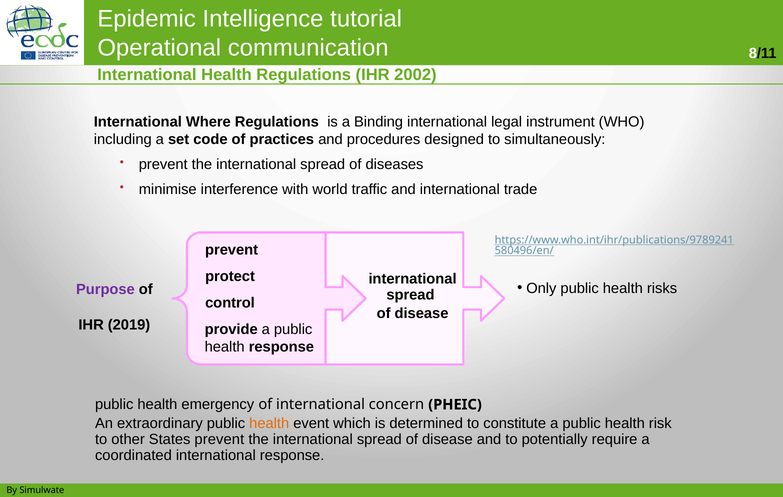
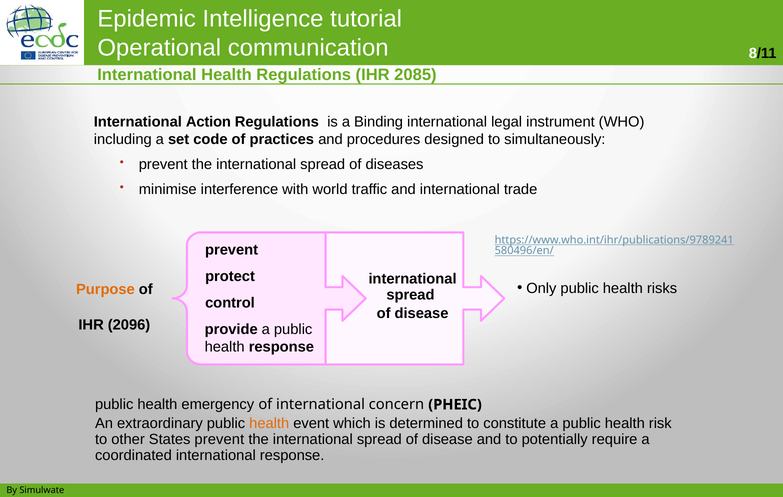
2002: 2002 -> 2085 (415, 75)
Where: Where -> Action (208, 122)
Purpose colour: purple -> orange (105, 289)
2019: 2019 -> 2096 (129, 325)
